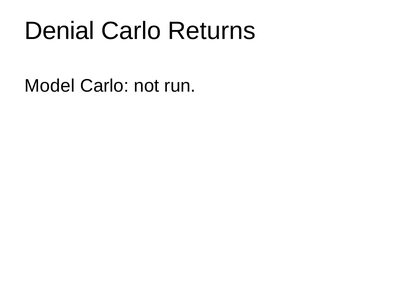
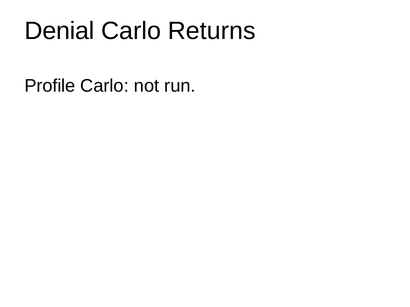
Model: Model -> Profile (50, 86)
